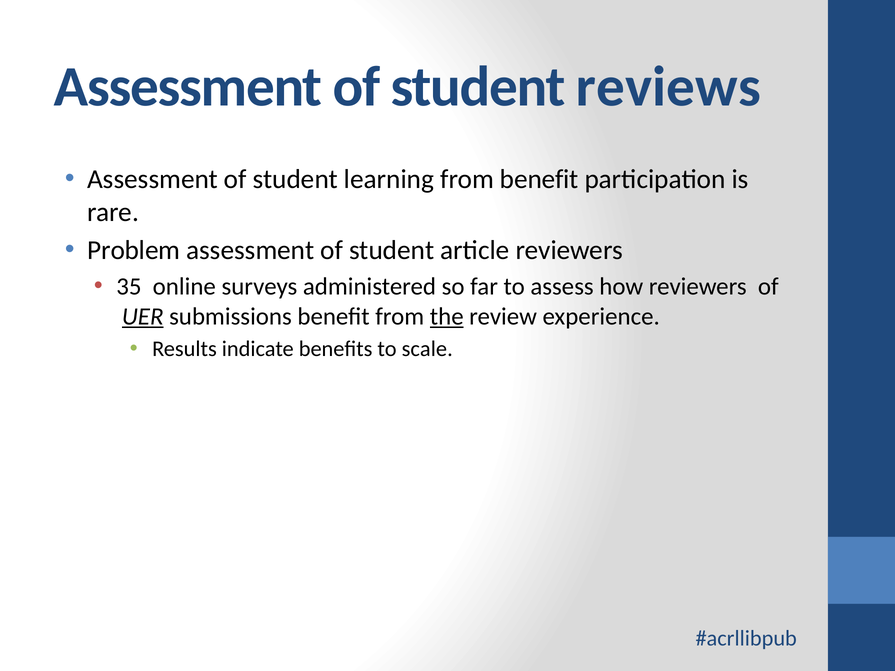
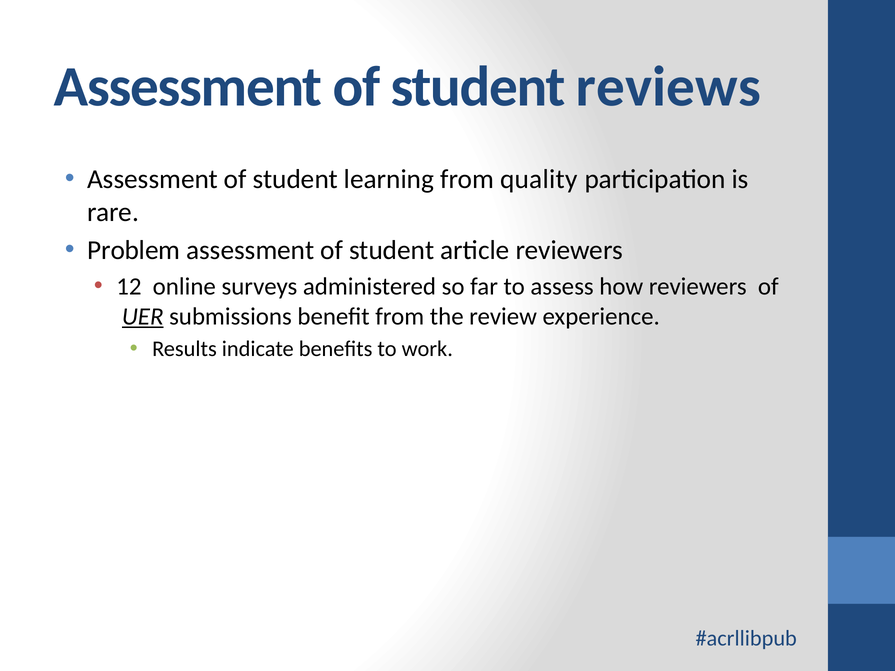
from benefit: benefit -> quality (539, 179)
35: 35 -> 12 (129, 287)
the underline: present -> none (447, 316)
scale: scale -> work (427, 349)
